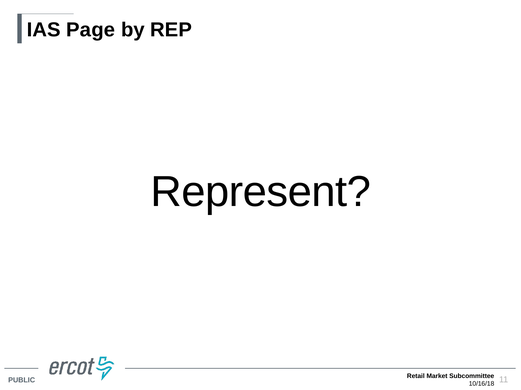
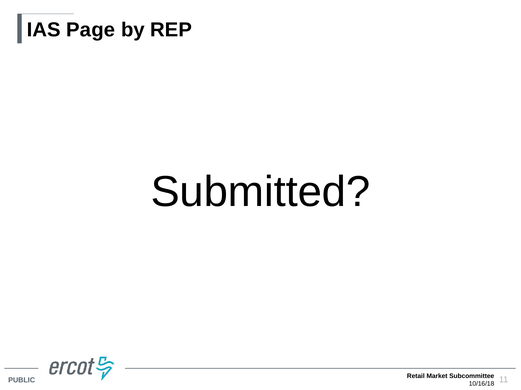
Represent: Represent -> Submitted (260, 192)
